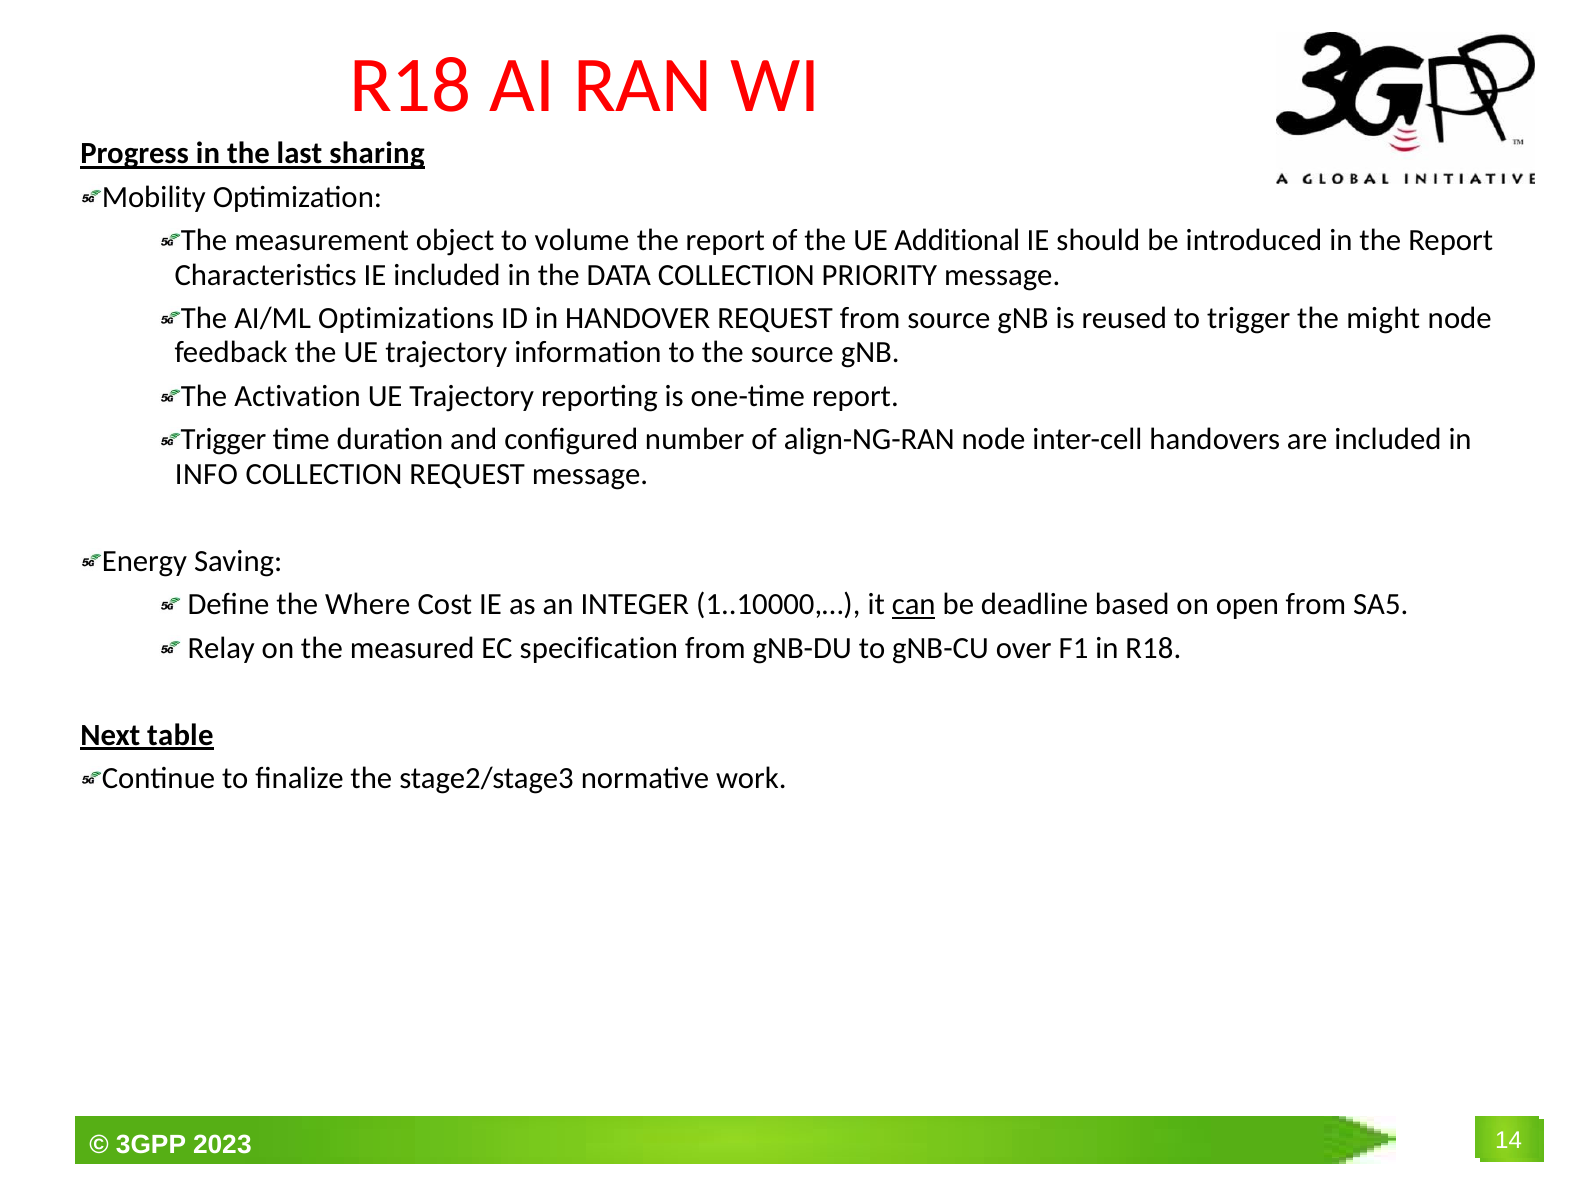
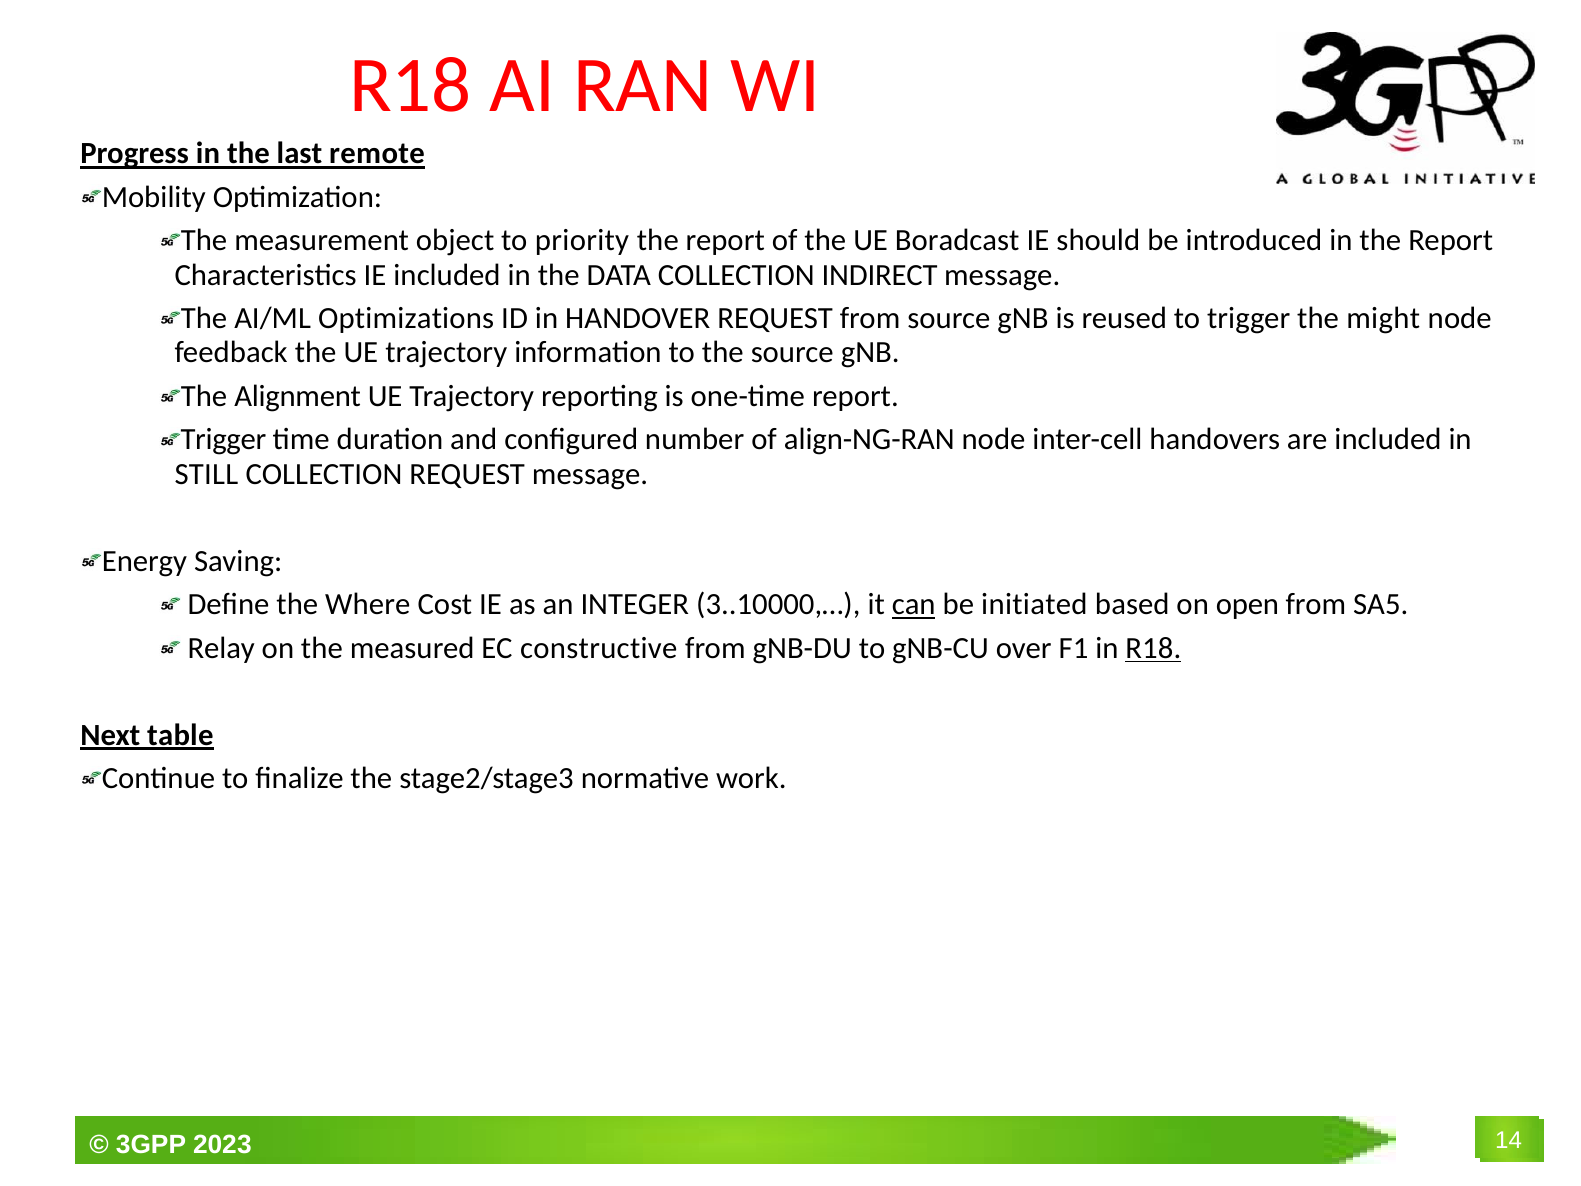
sharing: sharing -> remote (377, 154)
volume: volume -> priority (582, 241)
Additional: Additional -> Boradcast (957, 241)
PRIORITY: PRIORITY -> INDIRECT (880, 275)
Activation: Activation -> Alignment (298, 396)
INFO: INFO -> STILL (206, 474)
1..10000,…: 1..10000,… -> 3..10000,… (778, 605)
deadline: deadline -> initiated (1034, 605)
specification: specification -> constructive (599, 648)
R18 underline: none -> present (1153, 648)
